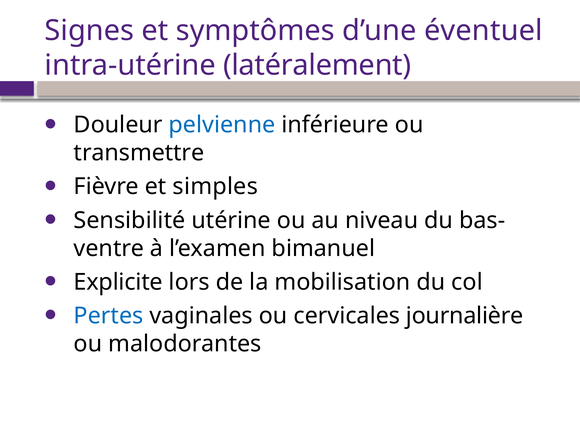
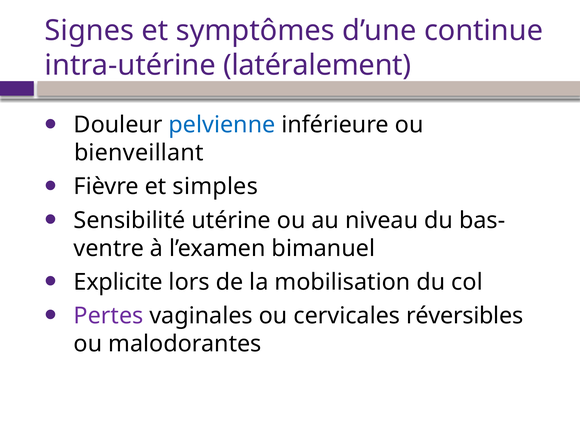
éventuel: éventuel -> continue (484, 31)
transmettre: transmettre -> bienveillant (139, 153)
Pertes colour: blue -> purple (109, 316)
journalière: journalière -> réversibles (465, 316)
